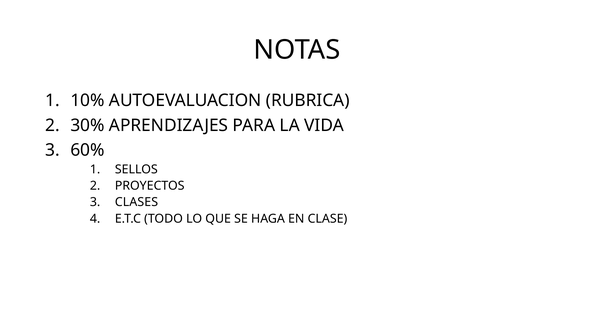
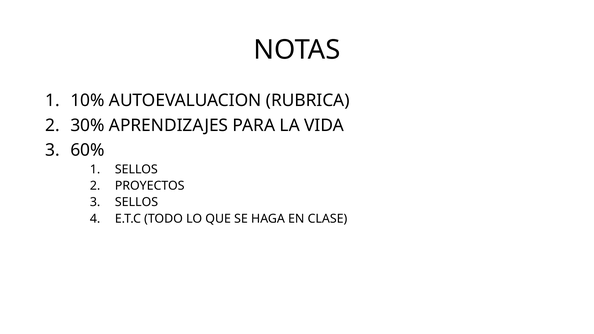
CLASES: CLASES -> SELLOS (137, 202)
